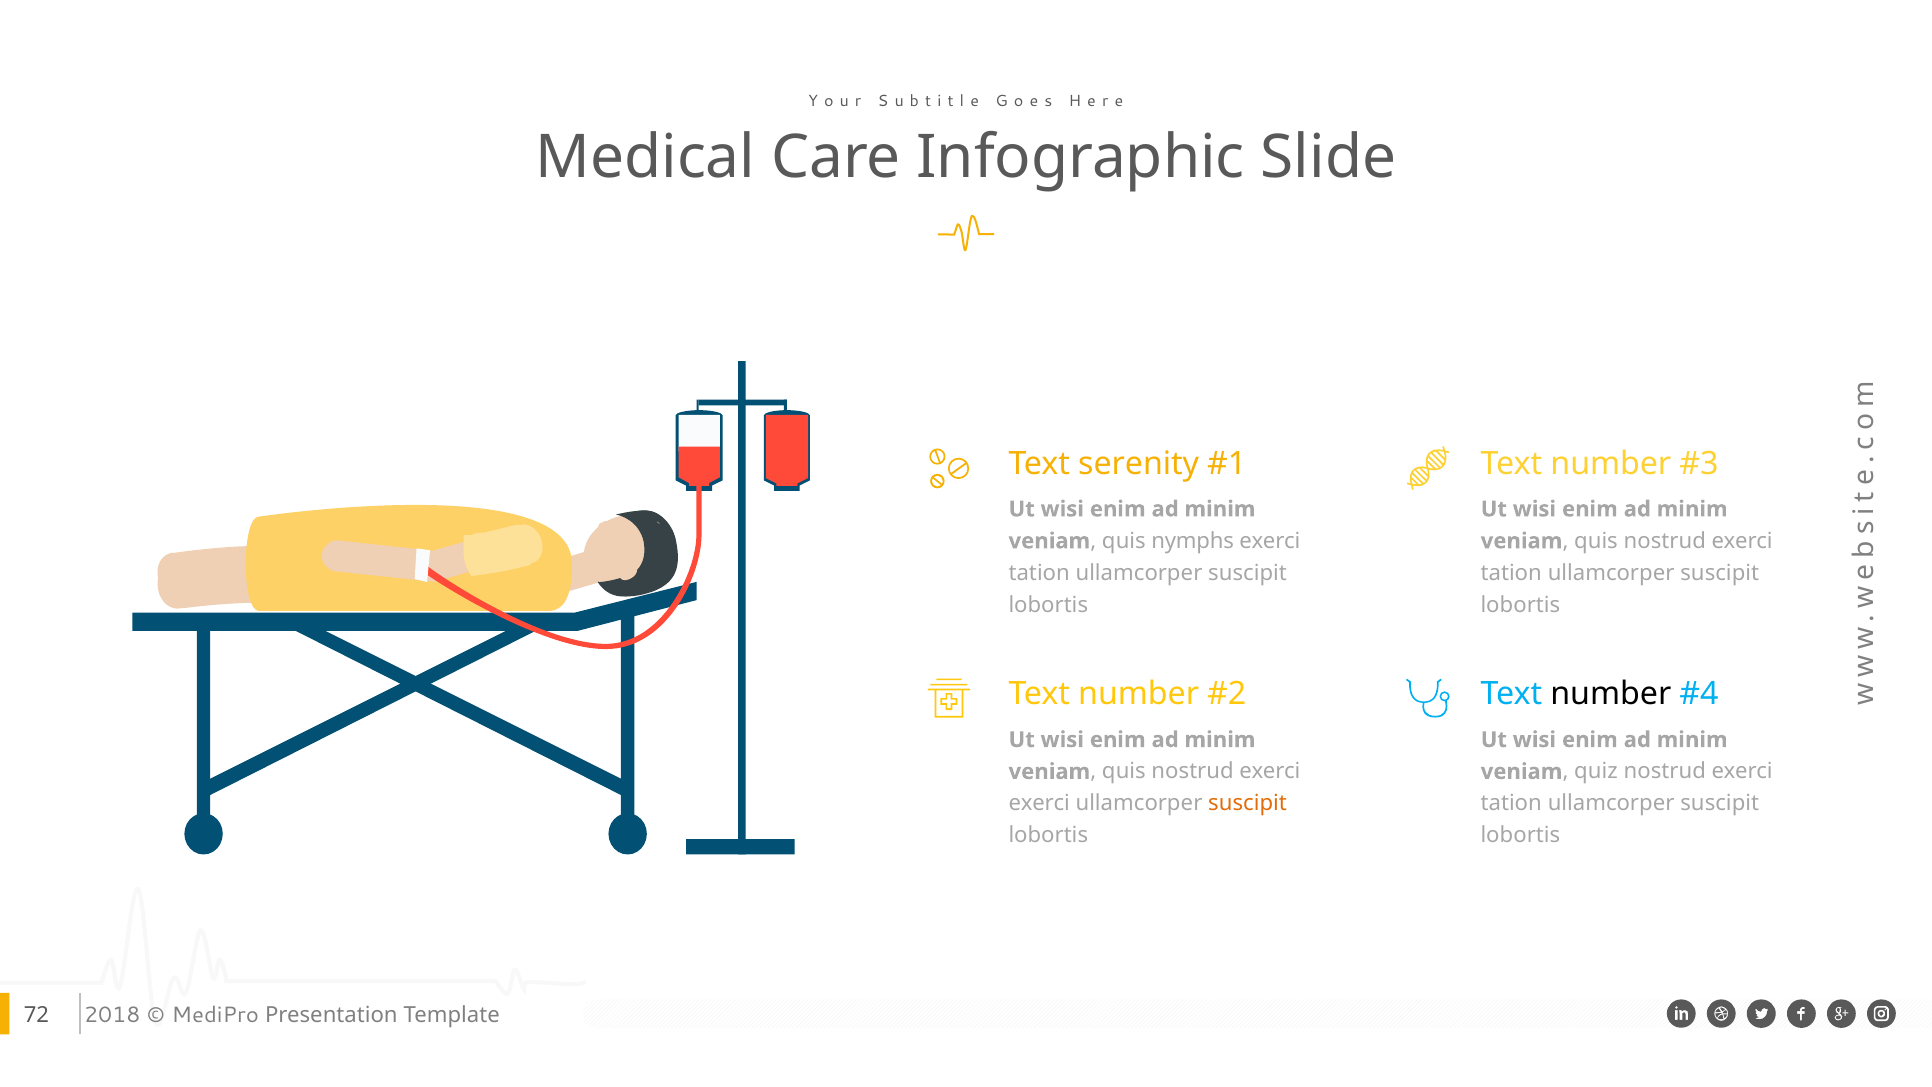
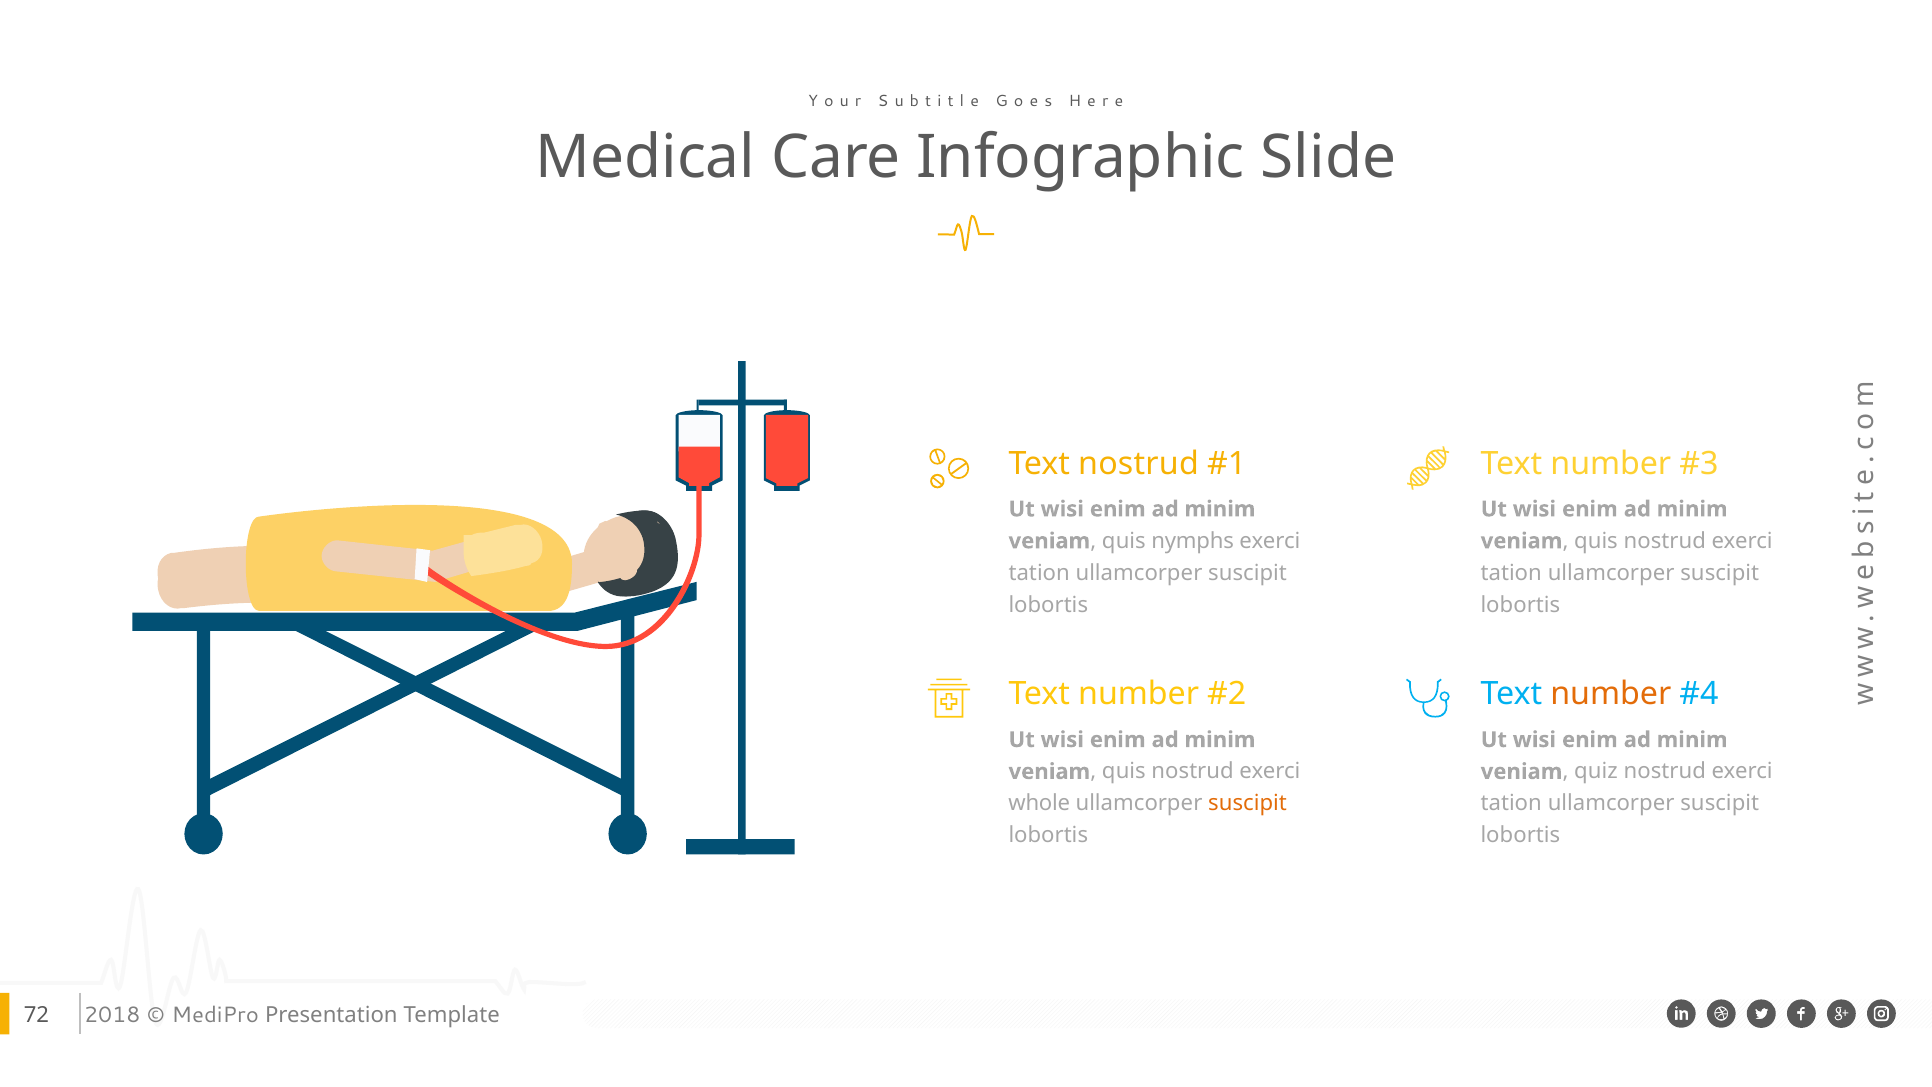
Text serenity: serenity -> nostrud (1139, 464)
number colour: black -> orange (1611, 694)
exerci: exerci -> whole (1039, 803)
